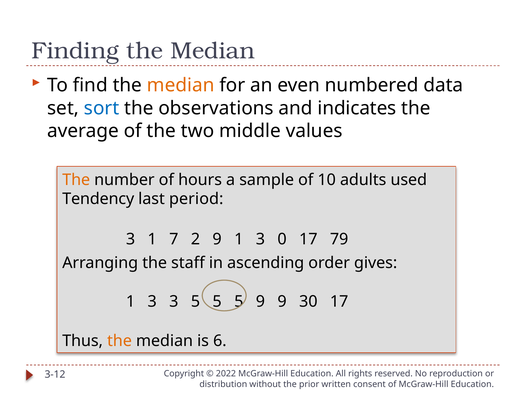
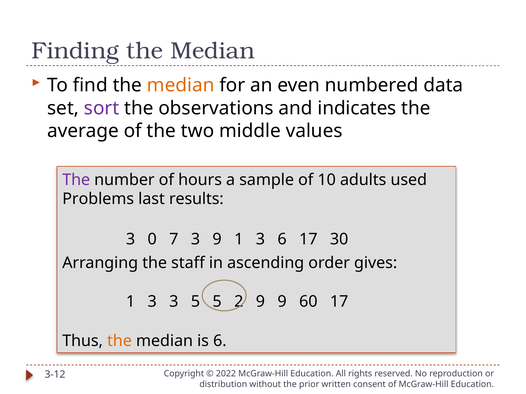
sort colour: blue -> purple (102, 108)
The colour: orange -> purple (76, 180)
Tendency: Tendency -> Problems (98, 199)
period: period -> results (196, 199)
3 1: 1 -> 0 (152, 240)
7 2: 2 -> 3 (195, 240)
3 0: 0 -> 6 (282, 240)
79: 79 -> 30 (339, 240)
5 5 5: 5 -> 2 (239, 302)
30: 30 -> 60 (308, 302)
